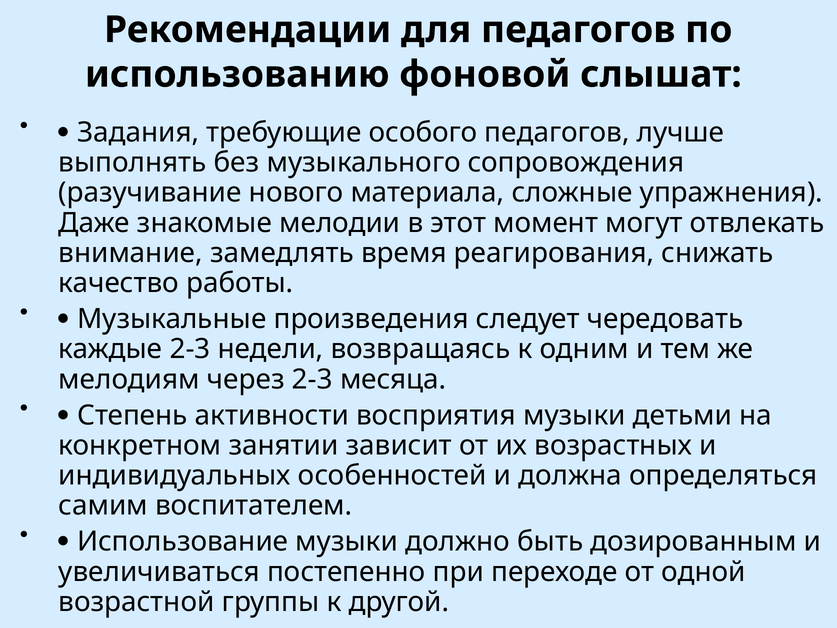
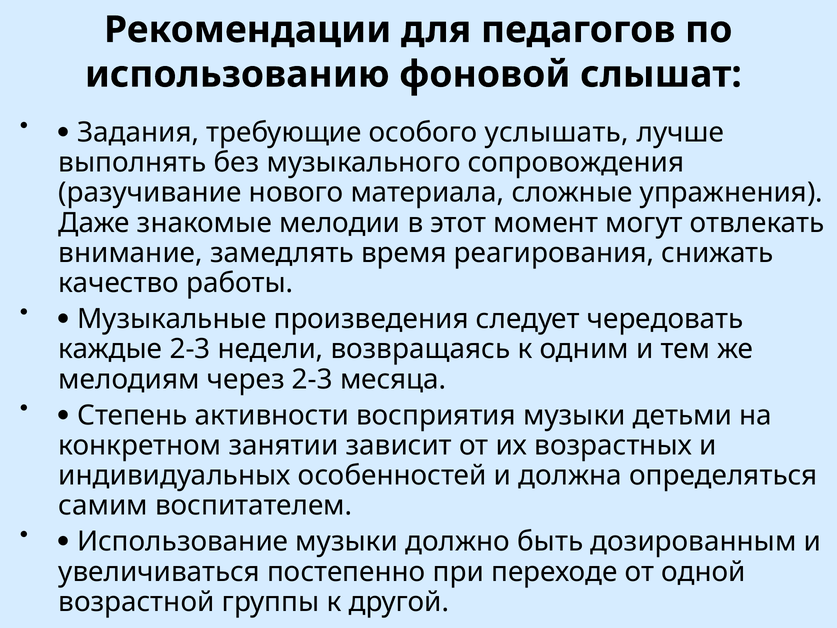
особого педагогов: педагогов -> услышать (557, 132)
